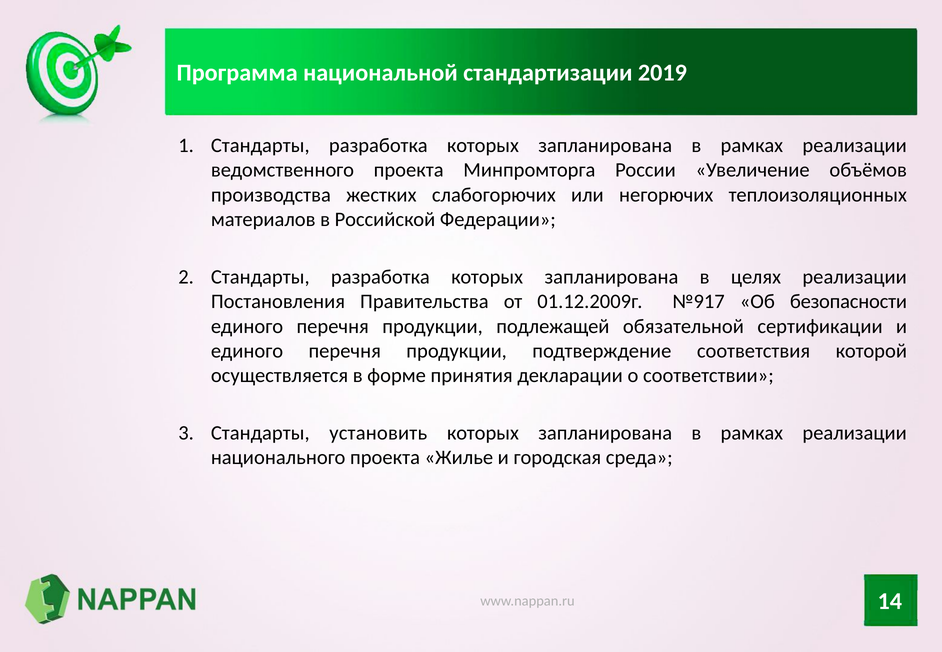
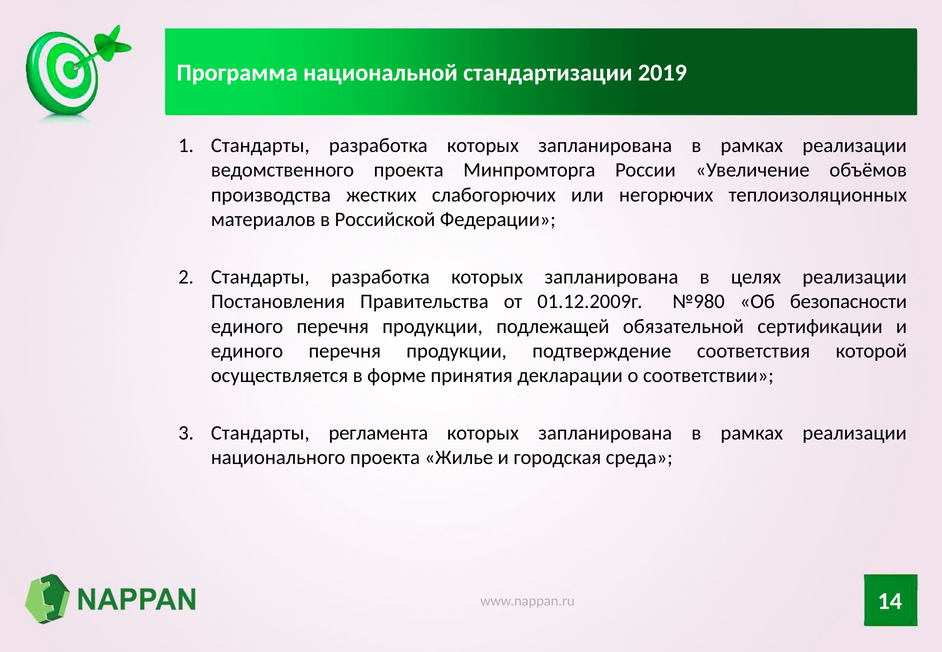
№917: №917 -> №980 (699, 302)
установить: установить -> регламента (378, 433)
